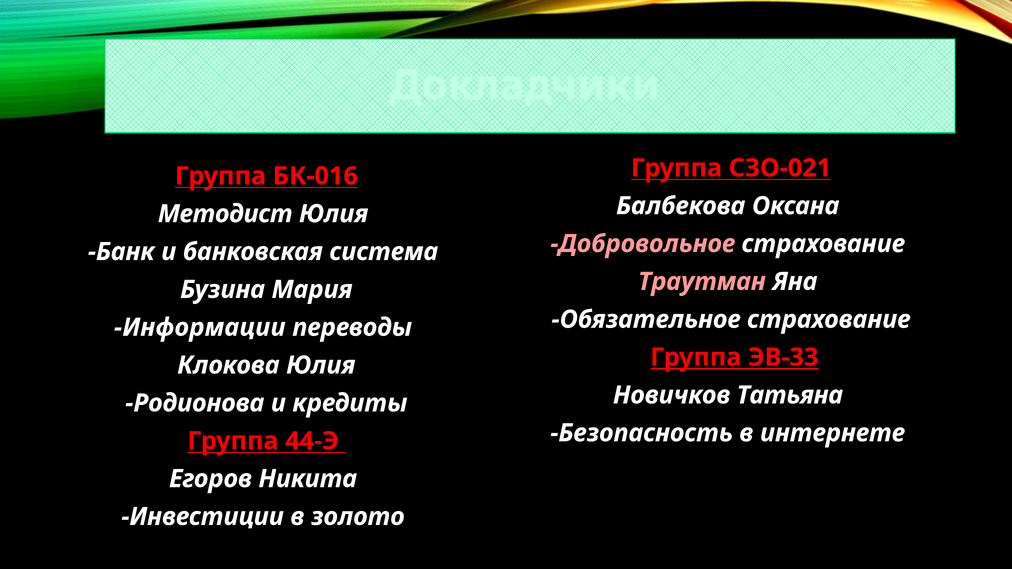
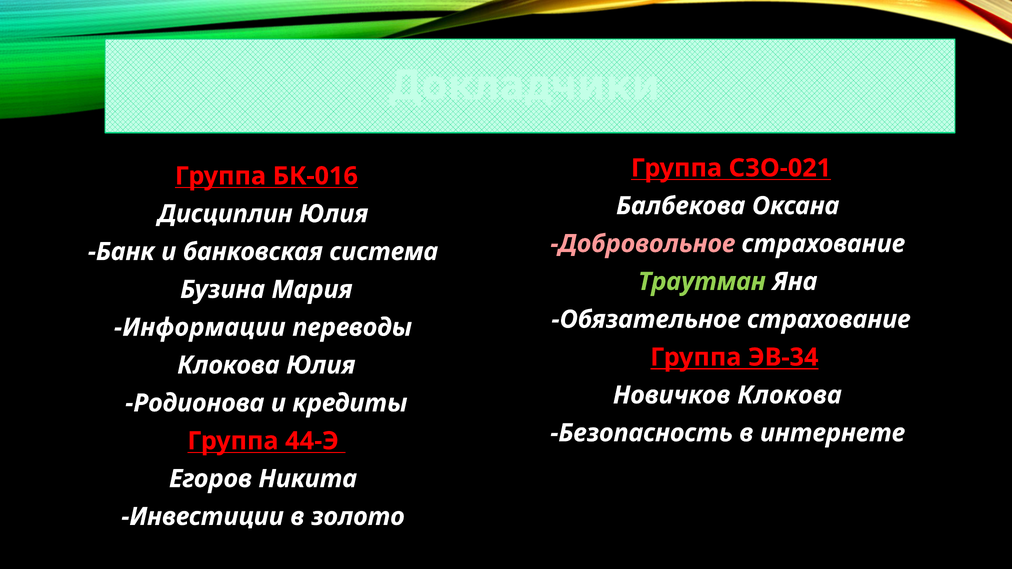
Методист: Методист -> Дисциплин (225, 214)
Траутман colour: pink -> light green (702, 282)
ЭВ-33: ЭВ-33 -> ЭВ-34 (783, 357)
Новичков Татьяна: Татьяна -> Клокова (790, 395)
